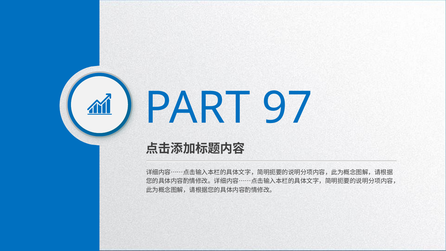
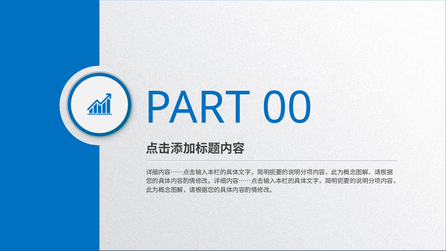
97: 97 -> 00 (287, 108)
